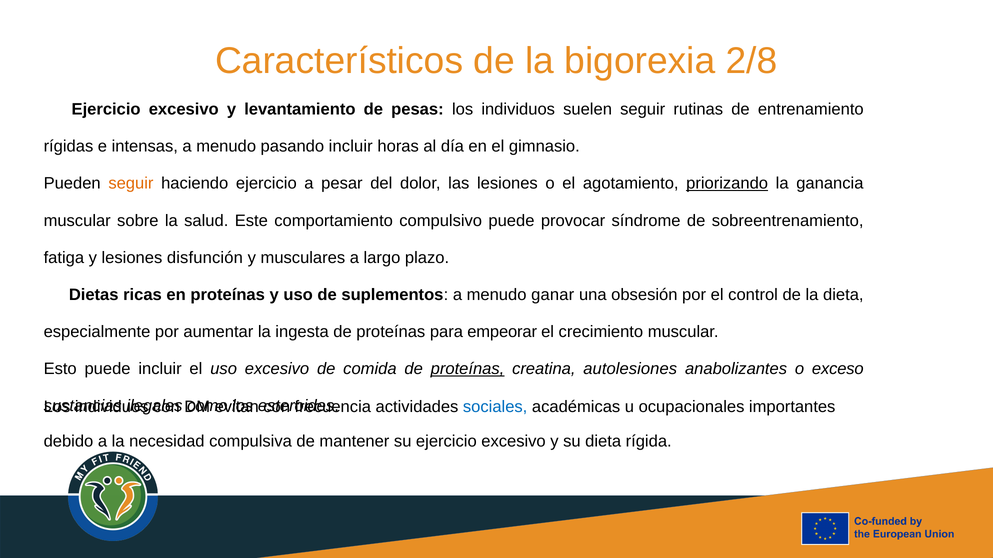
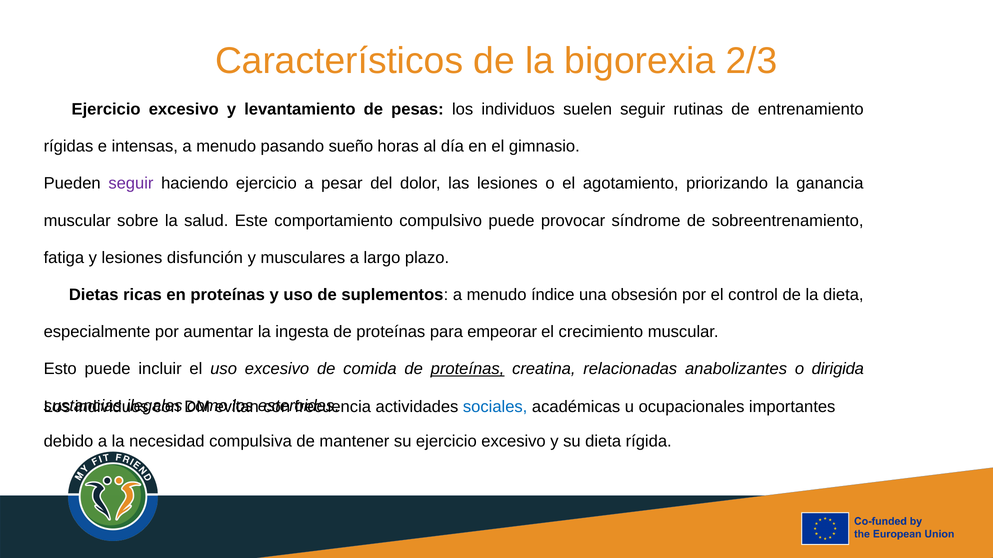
2/8: 2/8 -> 2/3 (752, 61)
pasando incluir: incluir -> sueño (351, 147)
seguir colour: orange -> purple (131, 184)
priorizando underline: present -> none (727, 184)
ganar: ganar -> índice (553, 295)
autolesiones: autolesiones -> relacionadas (630, 369)
exceso: exceso -> dirigida (838, 369)
